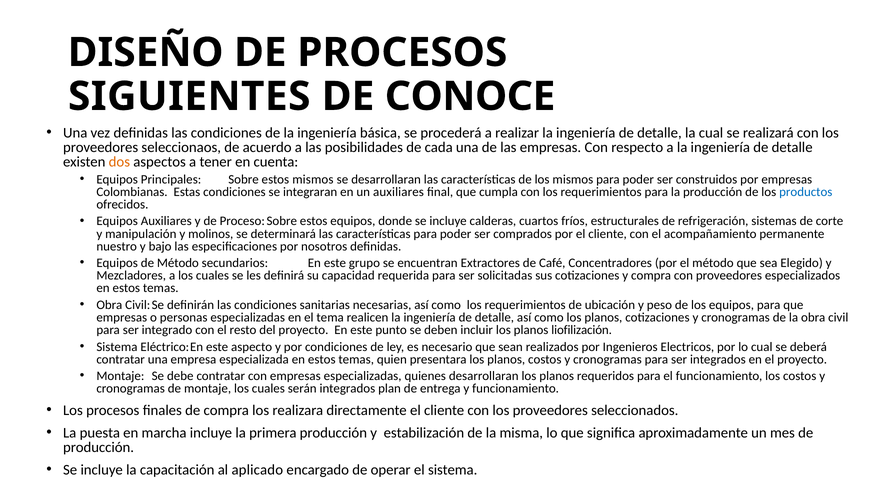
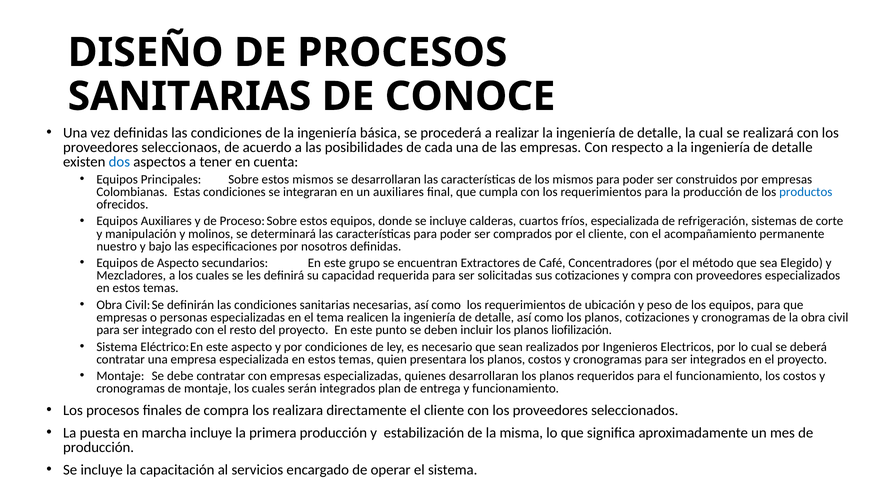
SIGUIENTES: SIGUIENTES -> SANITARIAS (189, 97)
dos colour: orange -> blue (119, 162)
fríos estructurales: estructurales -> especializada (625, 221)
de Método: Método -> Aspecto (178, 263)
aplicado: aplicado -> servicios (257, 470)
